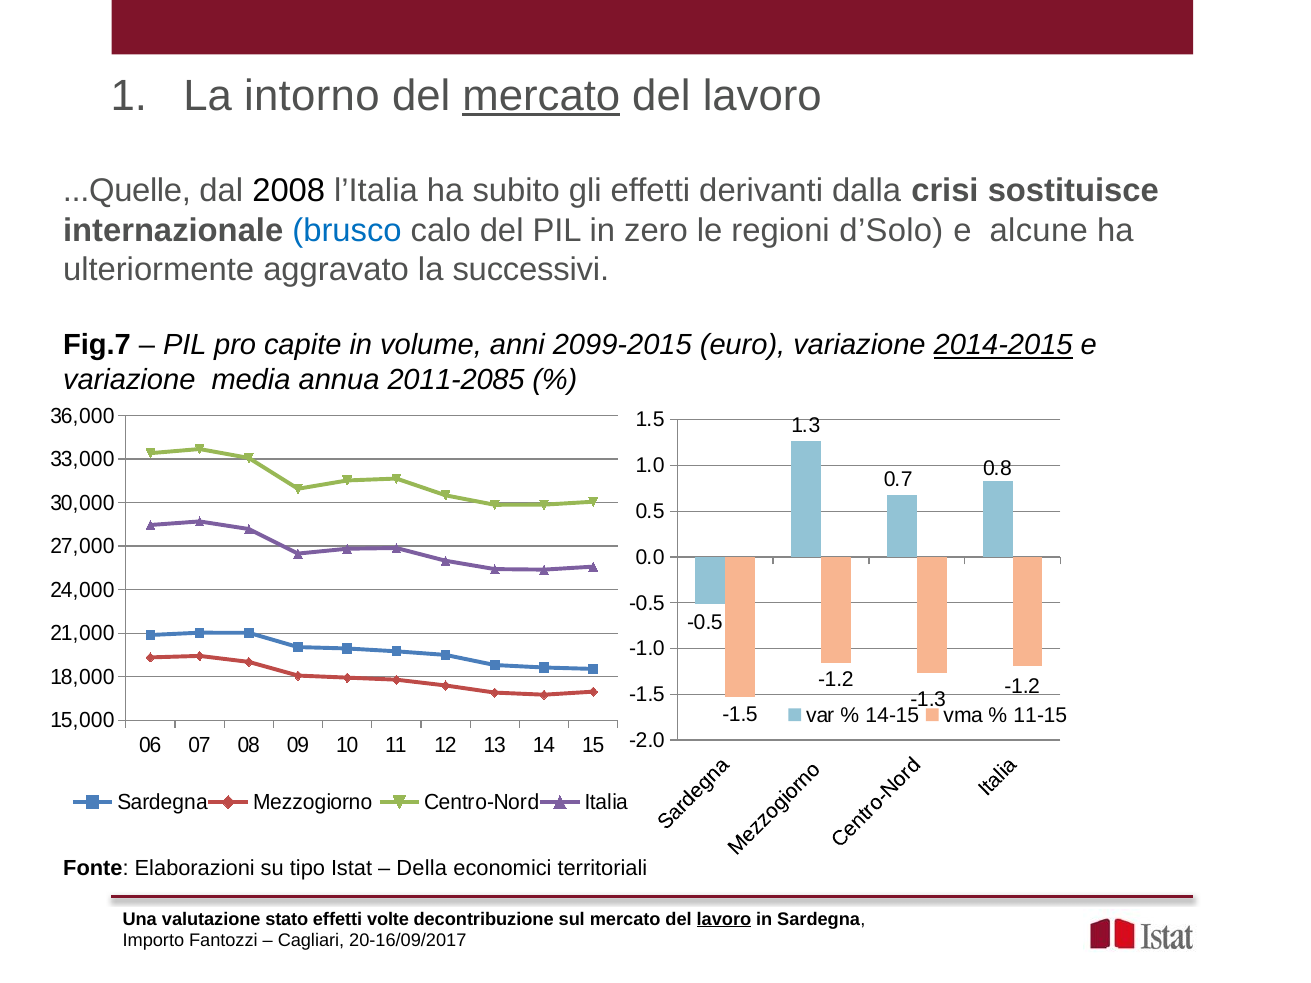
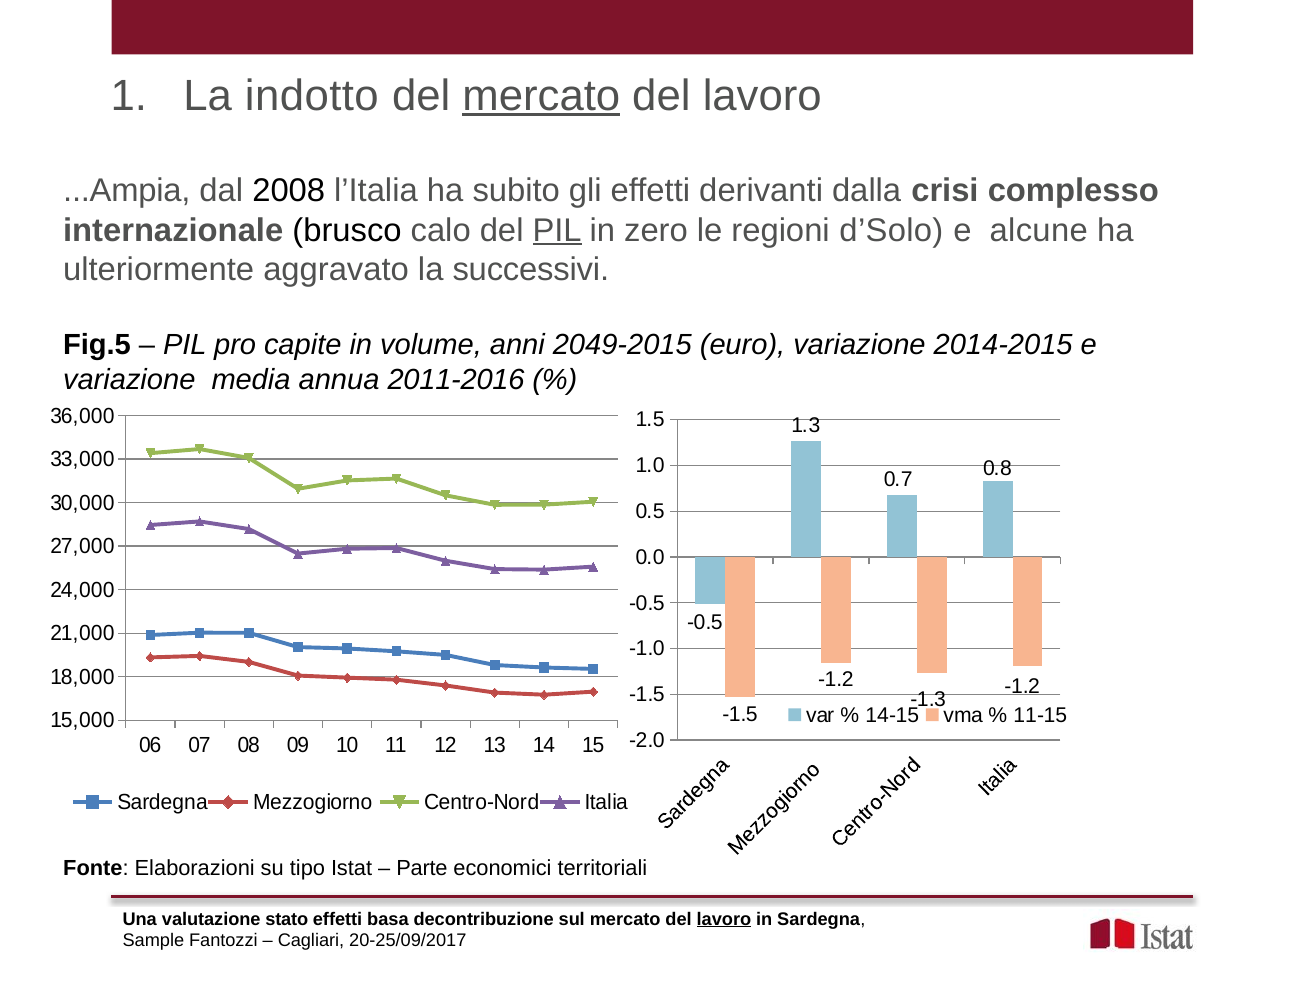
intorno: intorno -> indotto (312, 96)
...Quelle: ...Quelle -> ...Ampia (127, 191)
sostituisce: sostituisce -> complesso (1073, 191)
brusco colour: blue -> black (347, 230)
PIL underline: none -> present (557, 230)
Fig.7: Fig.7 -> Fig.5 (97, 345)
2099-2015: 2099-2015 -> 2049-2015 (622, 345)
2014-2015 underline: present -> none (1003, 345)
2011-2085: 2011-2085 -> 2011-2016 (456, 380)
Della: Della -> Parte (422, 868)
volte: volte -> basa (388, 919)
Importo: Importo -> Sample (153, 941)
20-16/09/2017: 20-16/09/2017 -> 20-25/09/2017 (408, 941)
